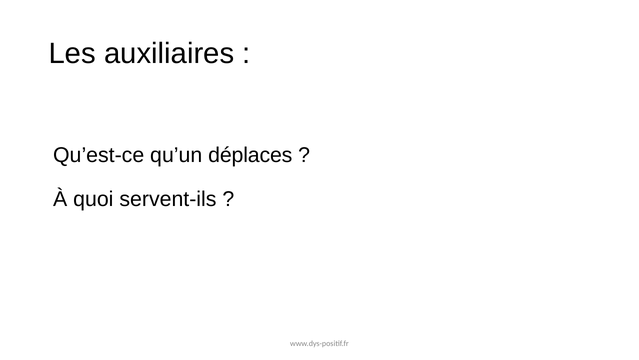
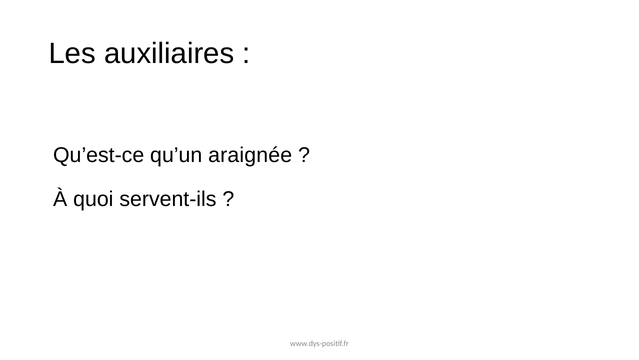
déplaces: déplaces -> araignée (250, 155)
